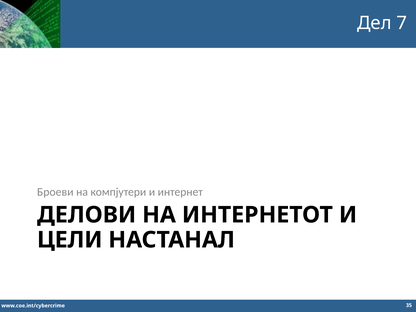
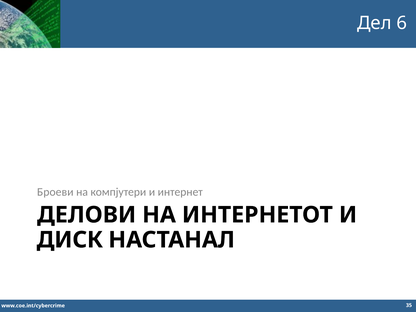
7: 7 -> 6 (402, 23)
ЦЕЛИ: ЦЕЛИ -> ДИСК (70, 240)
